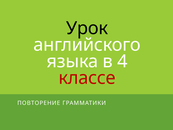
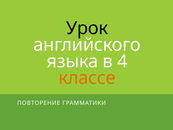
классе colour: red -> orange (87, 78)
